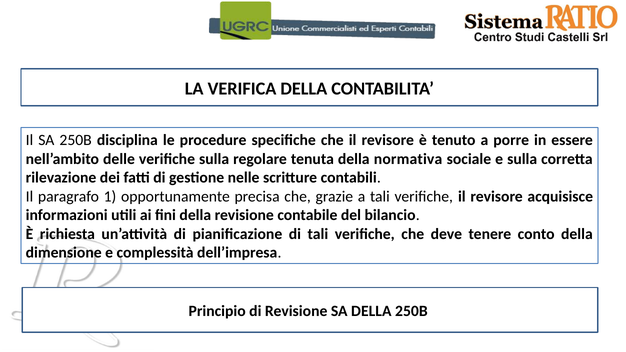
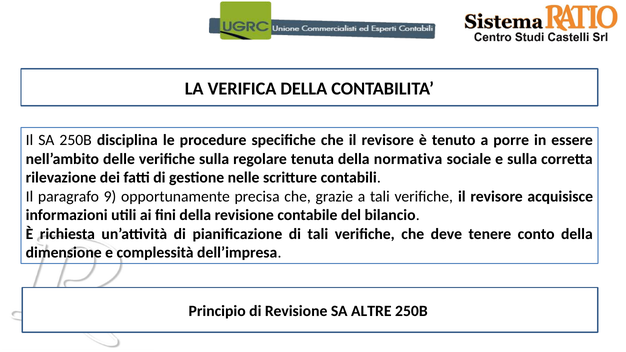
1: 1 -> 9 (110, 196)
SA DELLA: DELLA -> ALTRE (371, 311)
